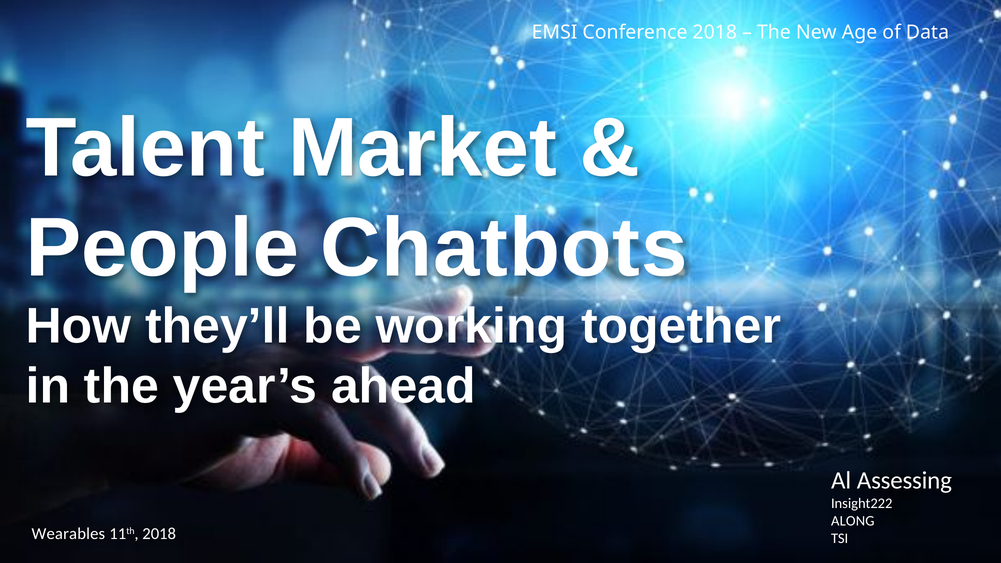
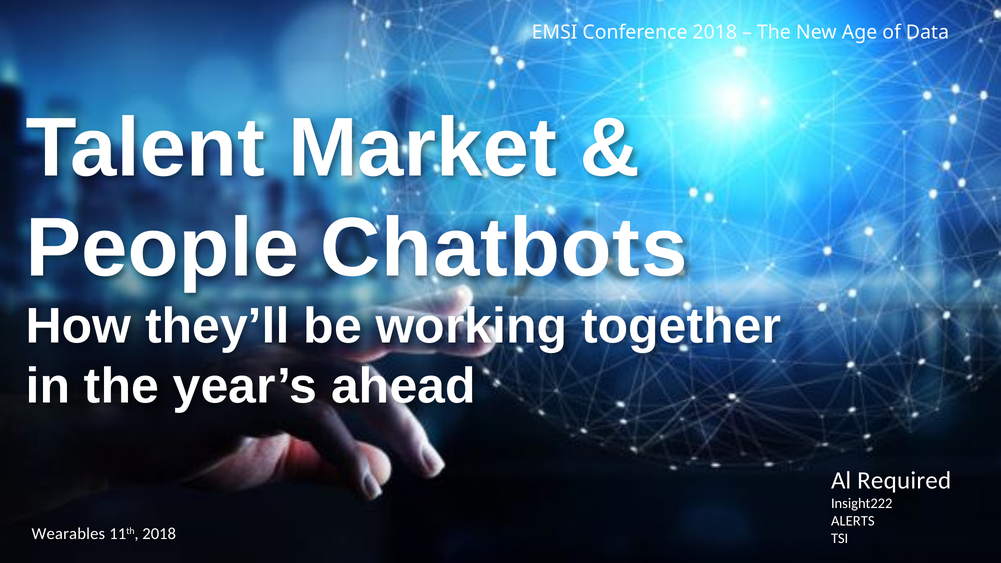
Assessing: Assessing -> Required (904, 481)
ALONG: ALONG -> ALERTS (853, 521)
